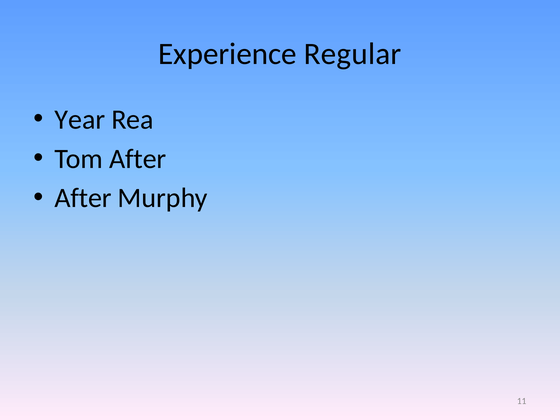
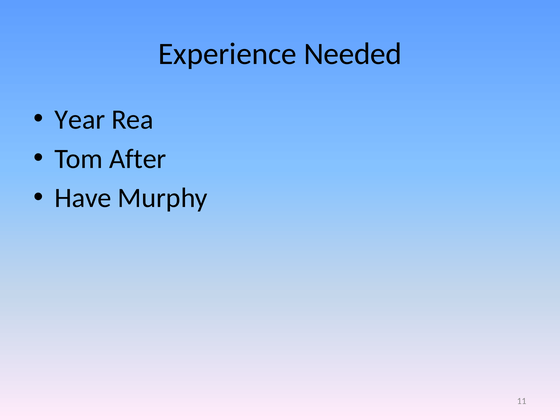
Regular: Regular -> Needed (353, 54)
After: After -> Have (83, 198)
